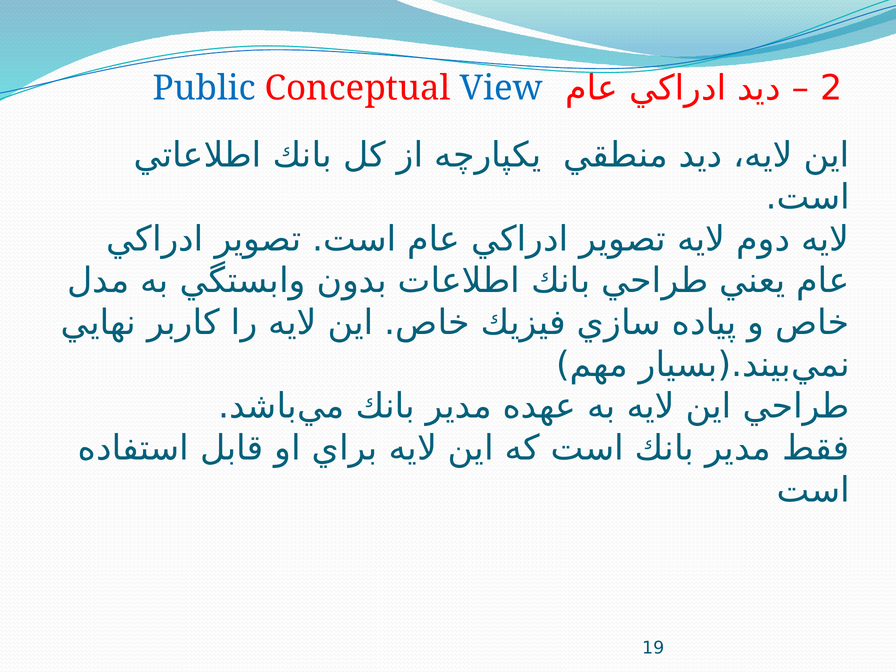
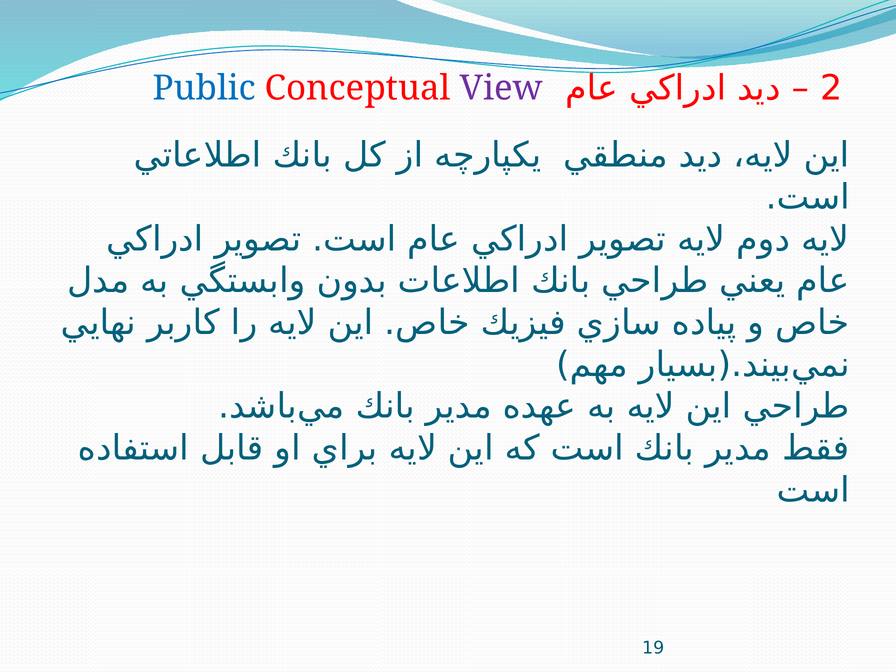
View colour: blue -> purple (501, 88)
